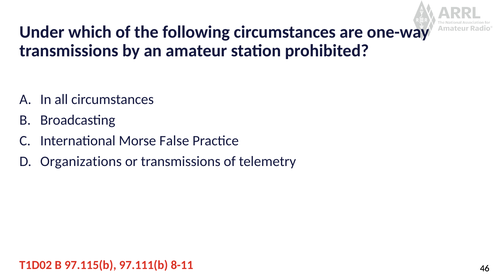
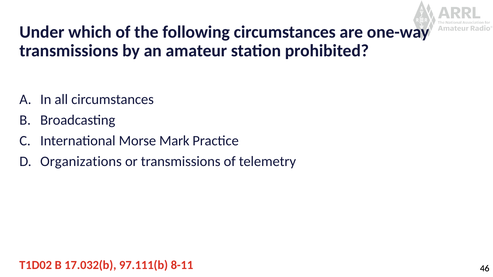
False: False -> Mark (174, 141)
97.115(b: 97.115(b -> 17.032(b (90, 266)
